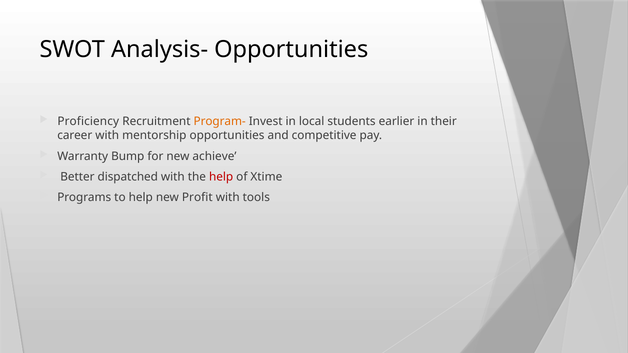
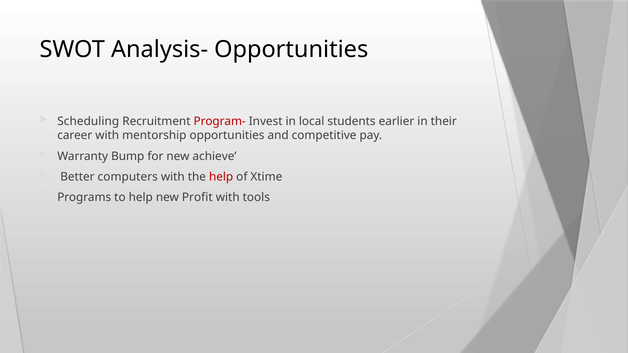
Proficiency: Proficiency -> Scheduling (88, 122)
Program- colour: orange -> red (220, 122)
dispatched: dispatched -> computers (128, 177)
